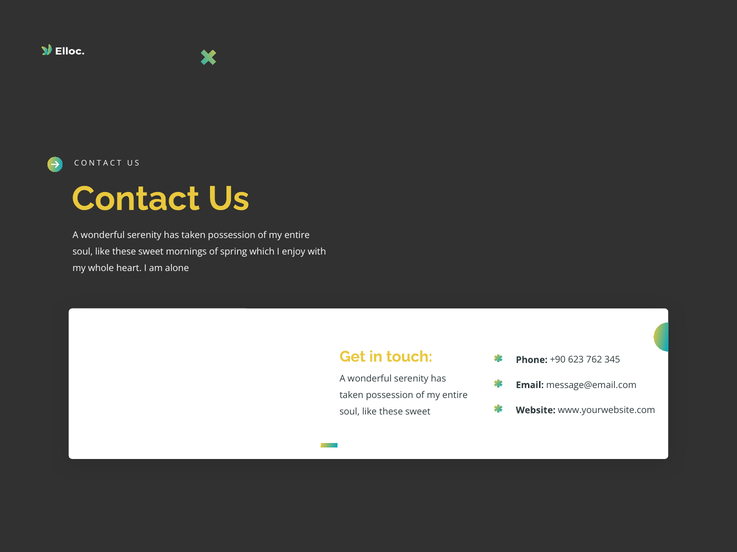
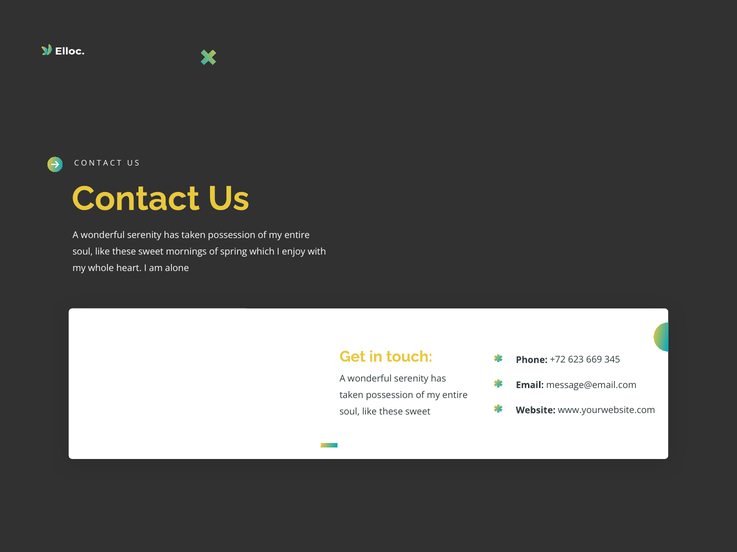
+90: +90 -> +72 (558, 360)
762: 762 -> 669 (594, 360)
